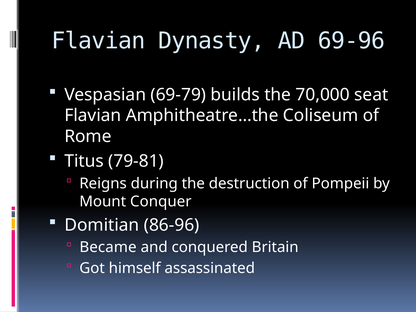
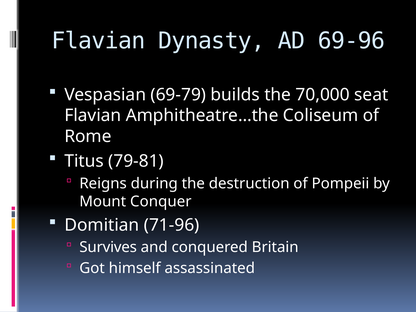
86-96: 86-96 -> 71-96 (172, 225)
Became: Became -> Survives (108, 247)
